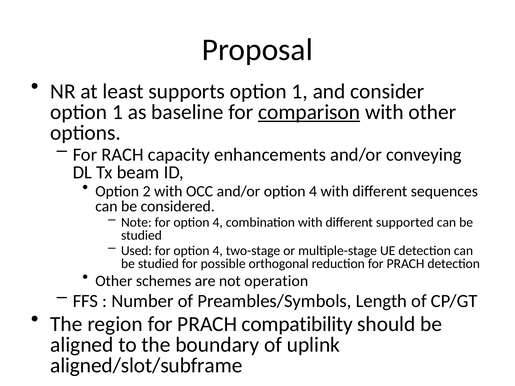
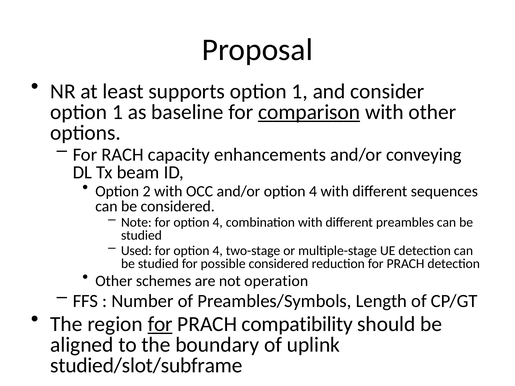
supported: supported -> preambles (405, 223)
possible orthogonal: orthogonal -> considered (279, 264)
for underline: none -> present (160, 324)
aligned/slot/subframe: aligned/slot/subframe -> studied/slot/subframe (146, 366)
